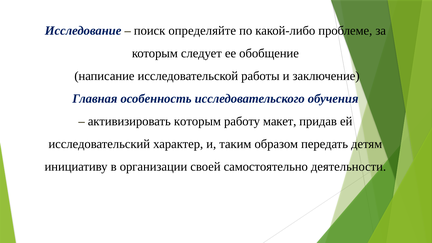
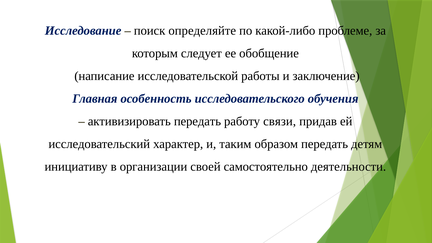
активизировать которым: которым -> передать (197, 121)
макет: макет -> связи (280, 121)
